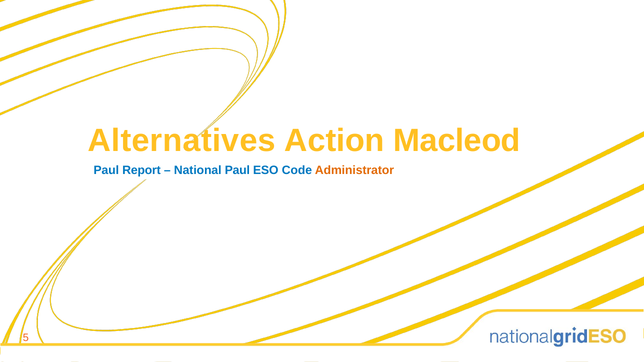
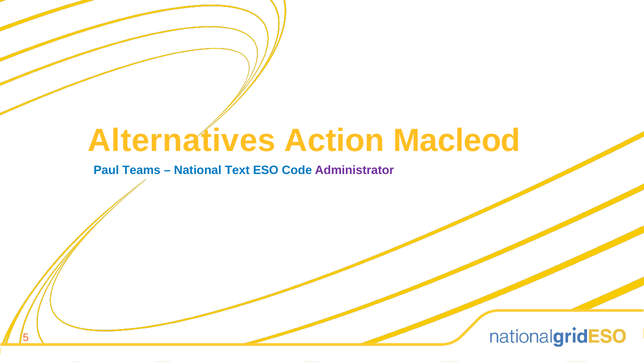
Report: Report -> Teams (141, 170)
National Paul: Paul -> Text (237, 170)
Administrator colour: orange -> purple (354, 170)
